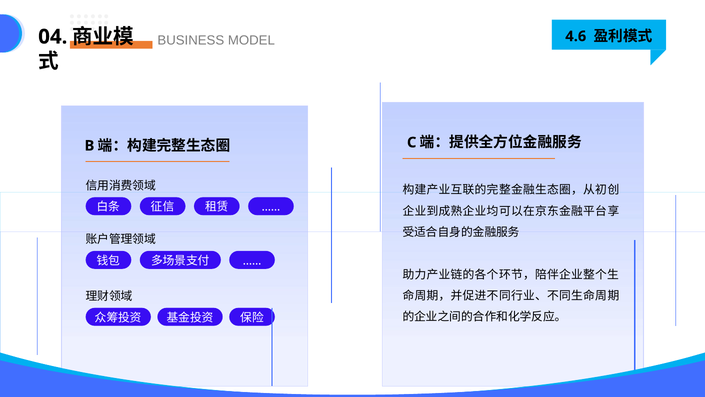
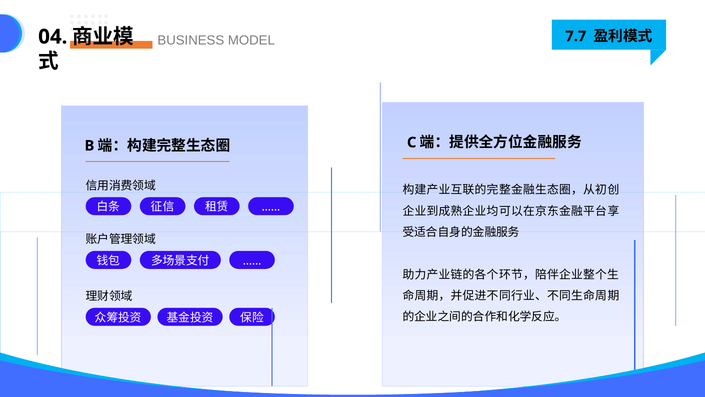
4.6: 4.6 -> 7.7 (576, 36)
